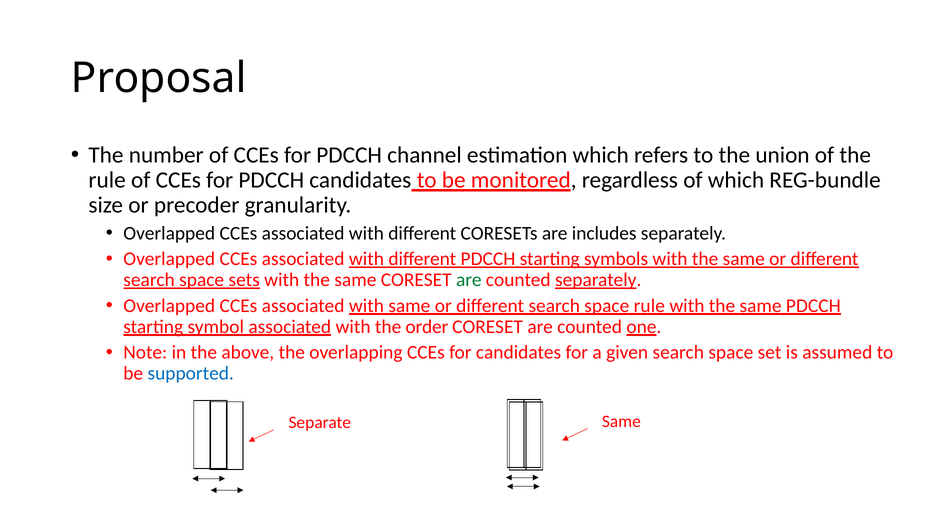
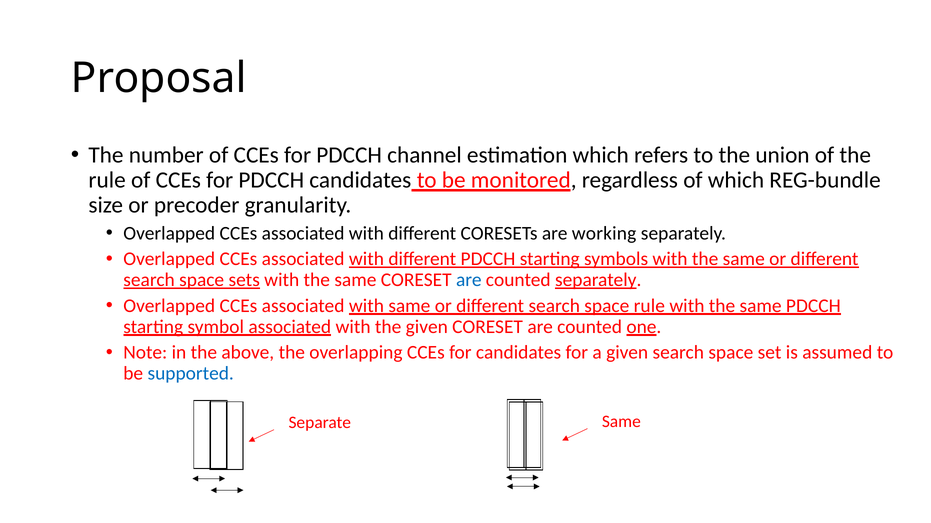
includes: includes -> working (604, 233)
are colour: green -> blue (469, 280)
the order: order -> given (427, 327)
